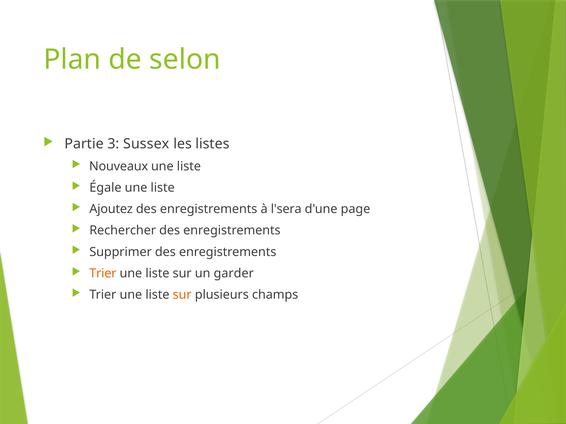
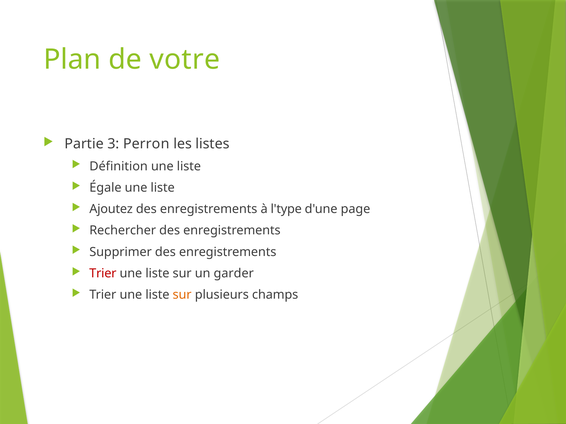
selon: selon -> votre (185, 60)
Sussex: Sussex -> Perron (146, 144)
Nouveaux: Nouveaux -> Définition (119, 166)
l'sera: l'sera -> l'type (286, 209)
Trier colour: orange -> red (103, 274)
